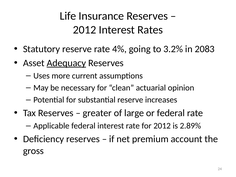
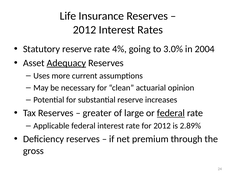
3.2%: 3.2% -> 3.0% (173, 49)
2083: 2083 -> 2004 (205, 49)
federal underline: none -> present (171, 113)
account: account -> through (187, 139)
